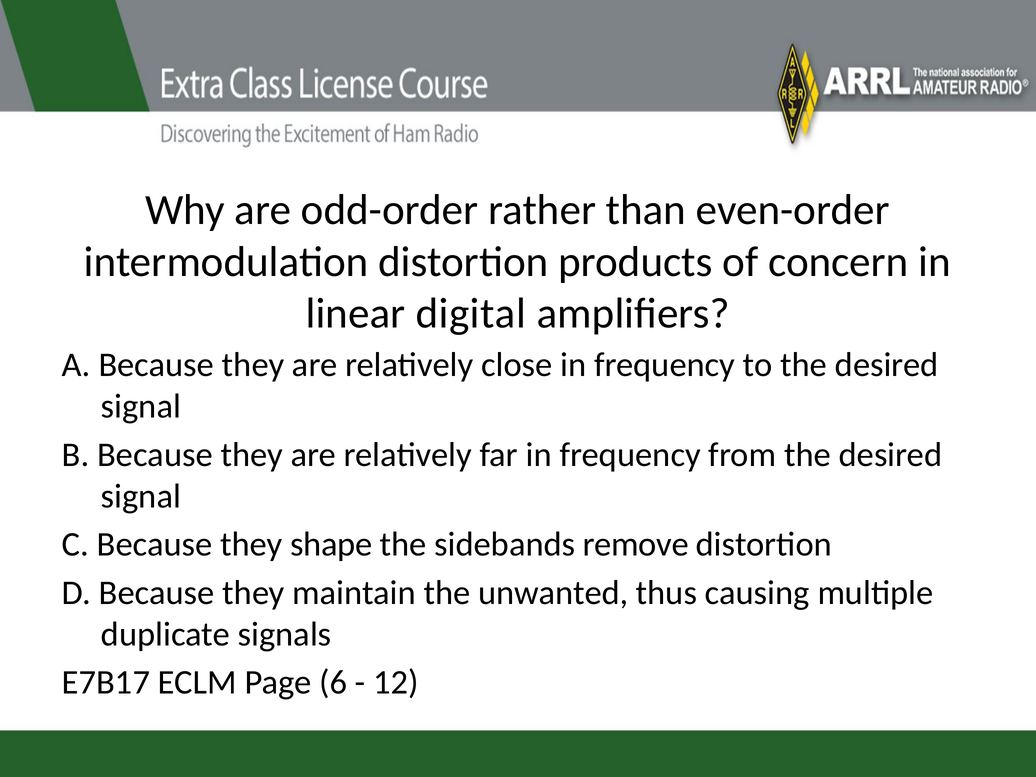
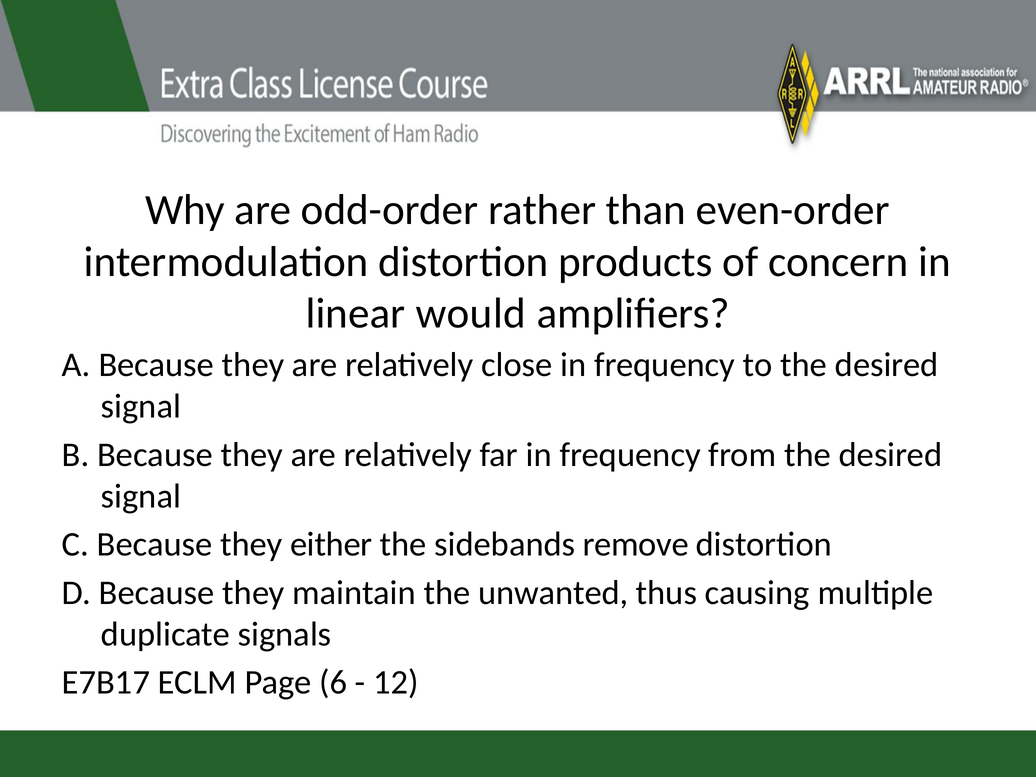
digital: digital -> would (471, 314)
shape: shape -> either (331, 544)
